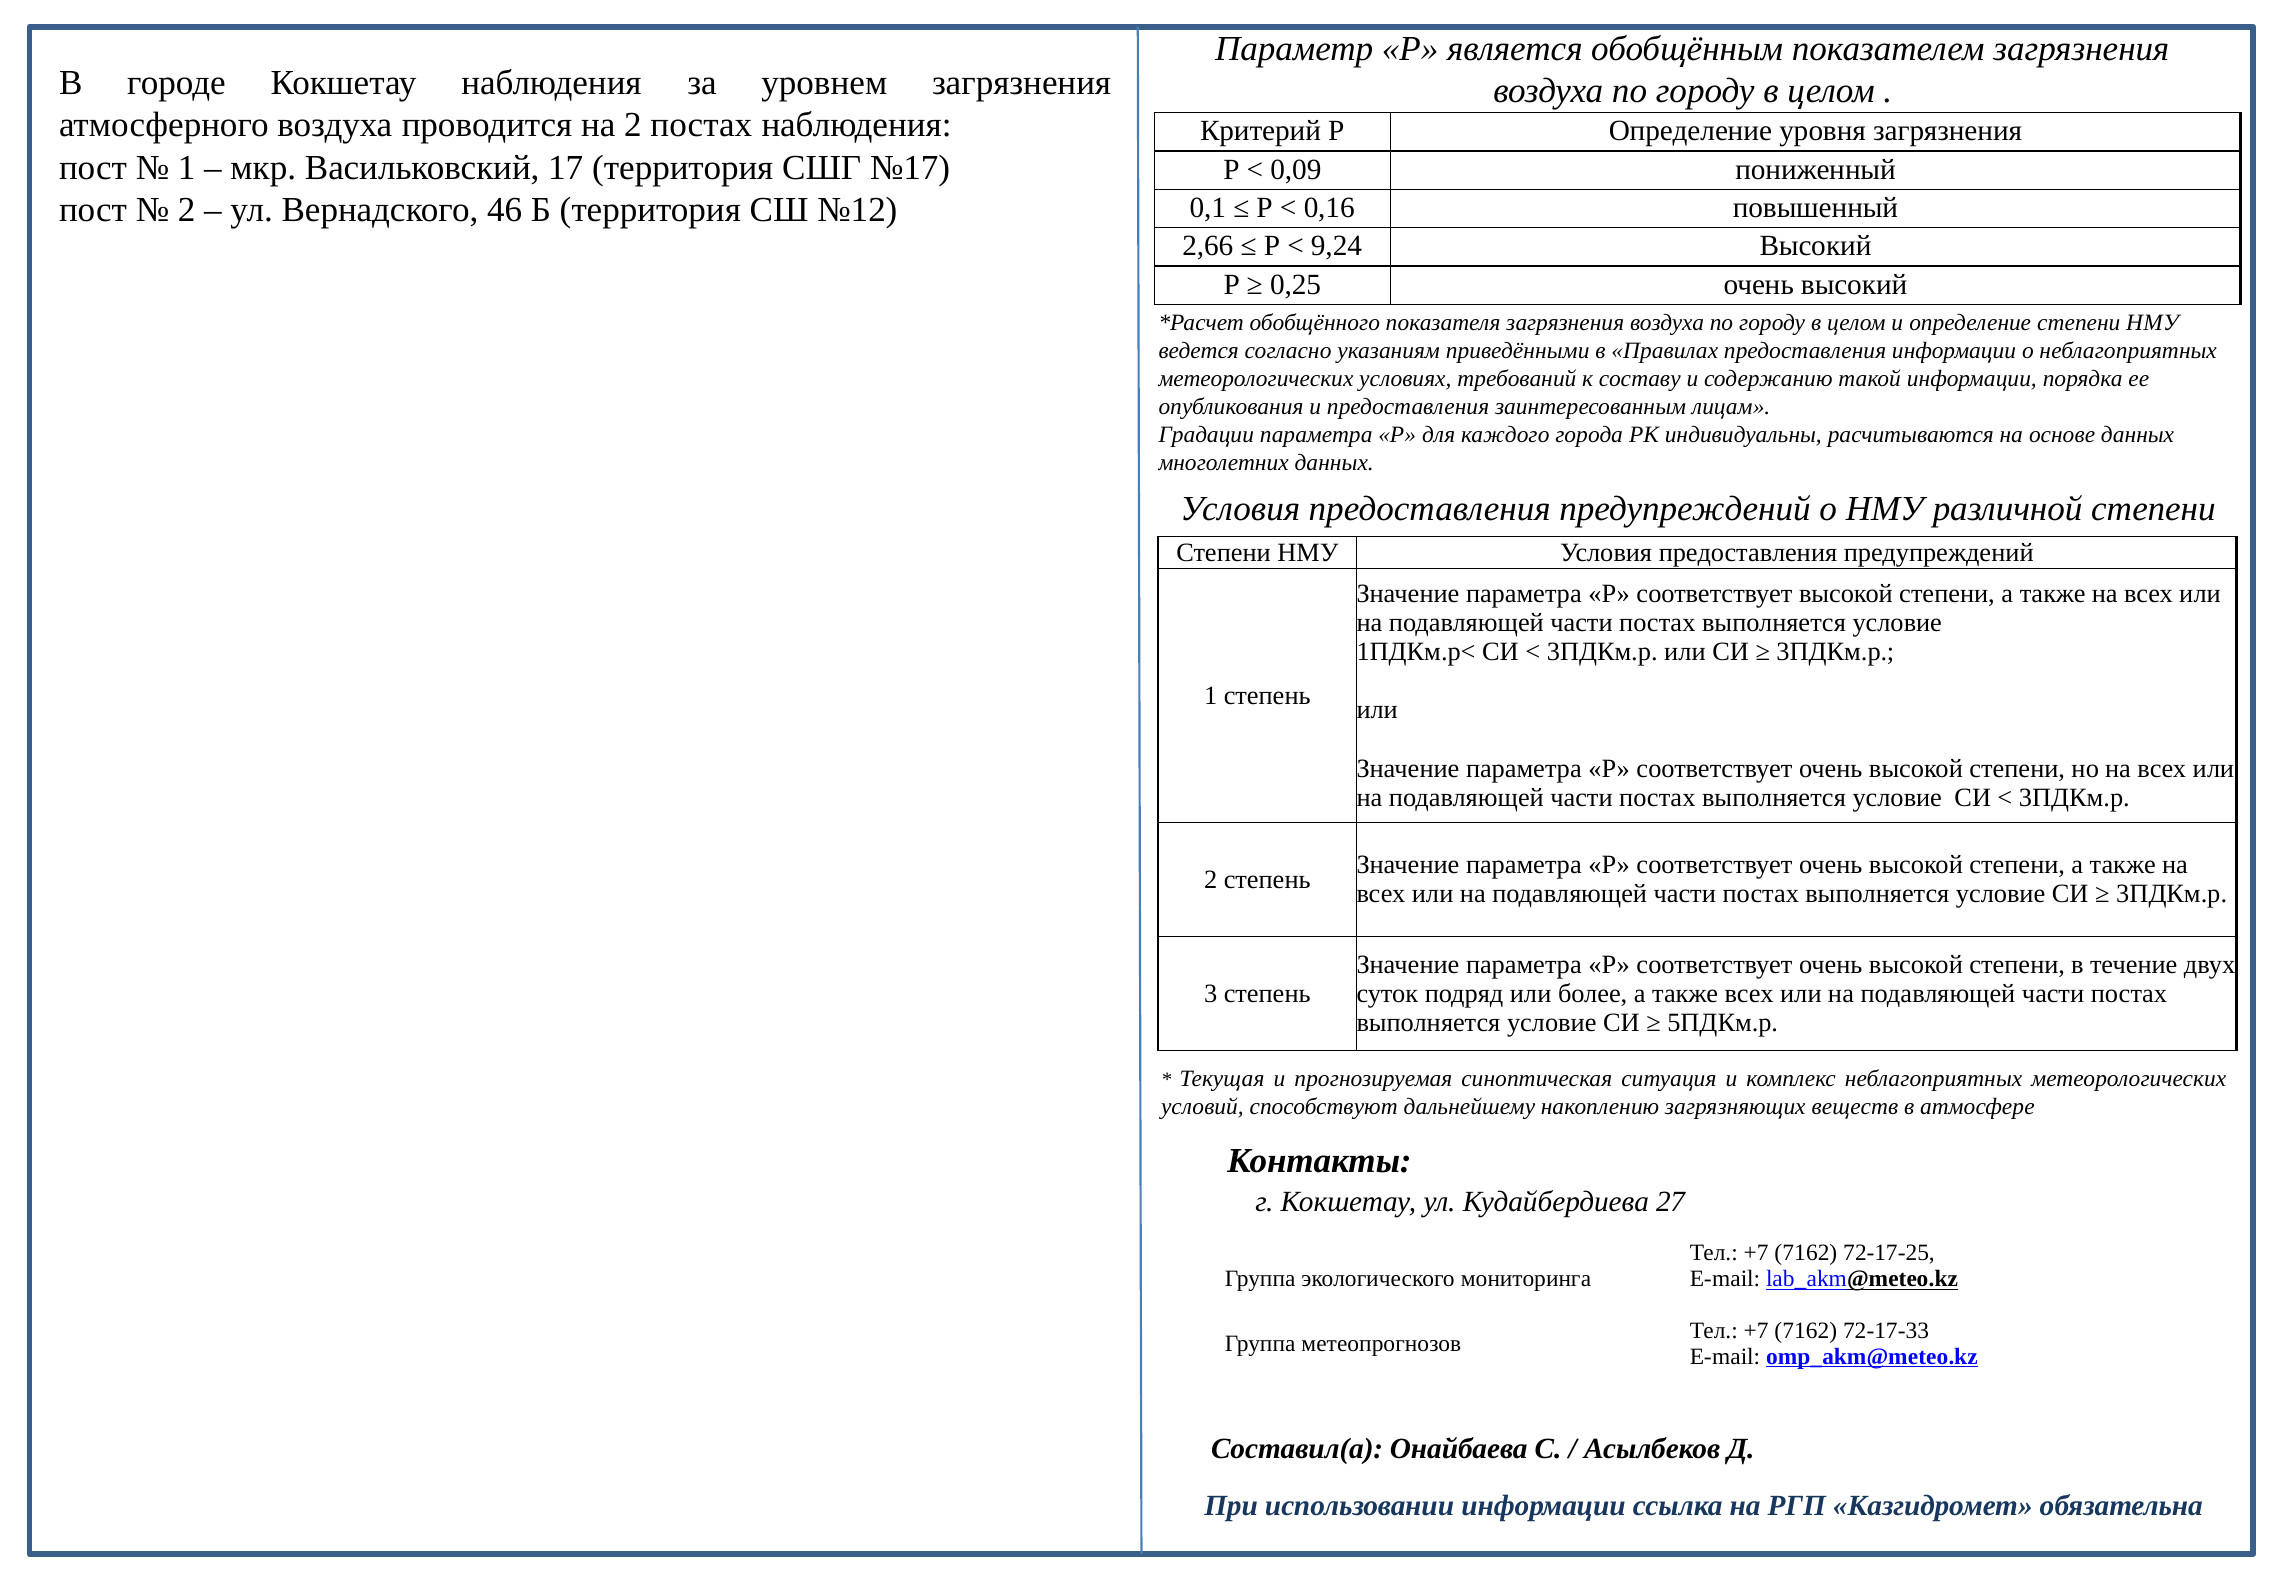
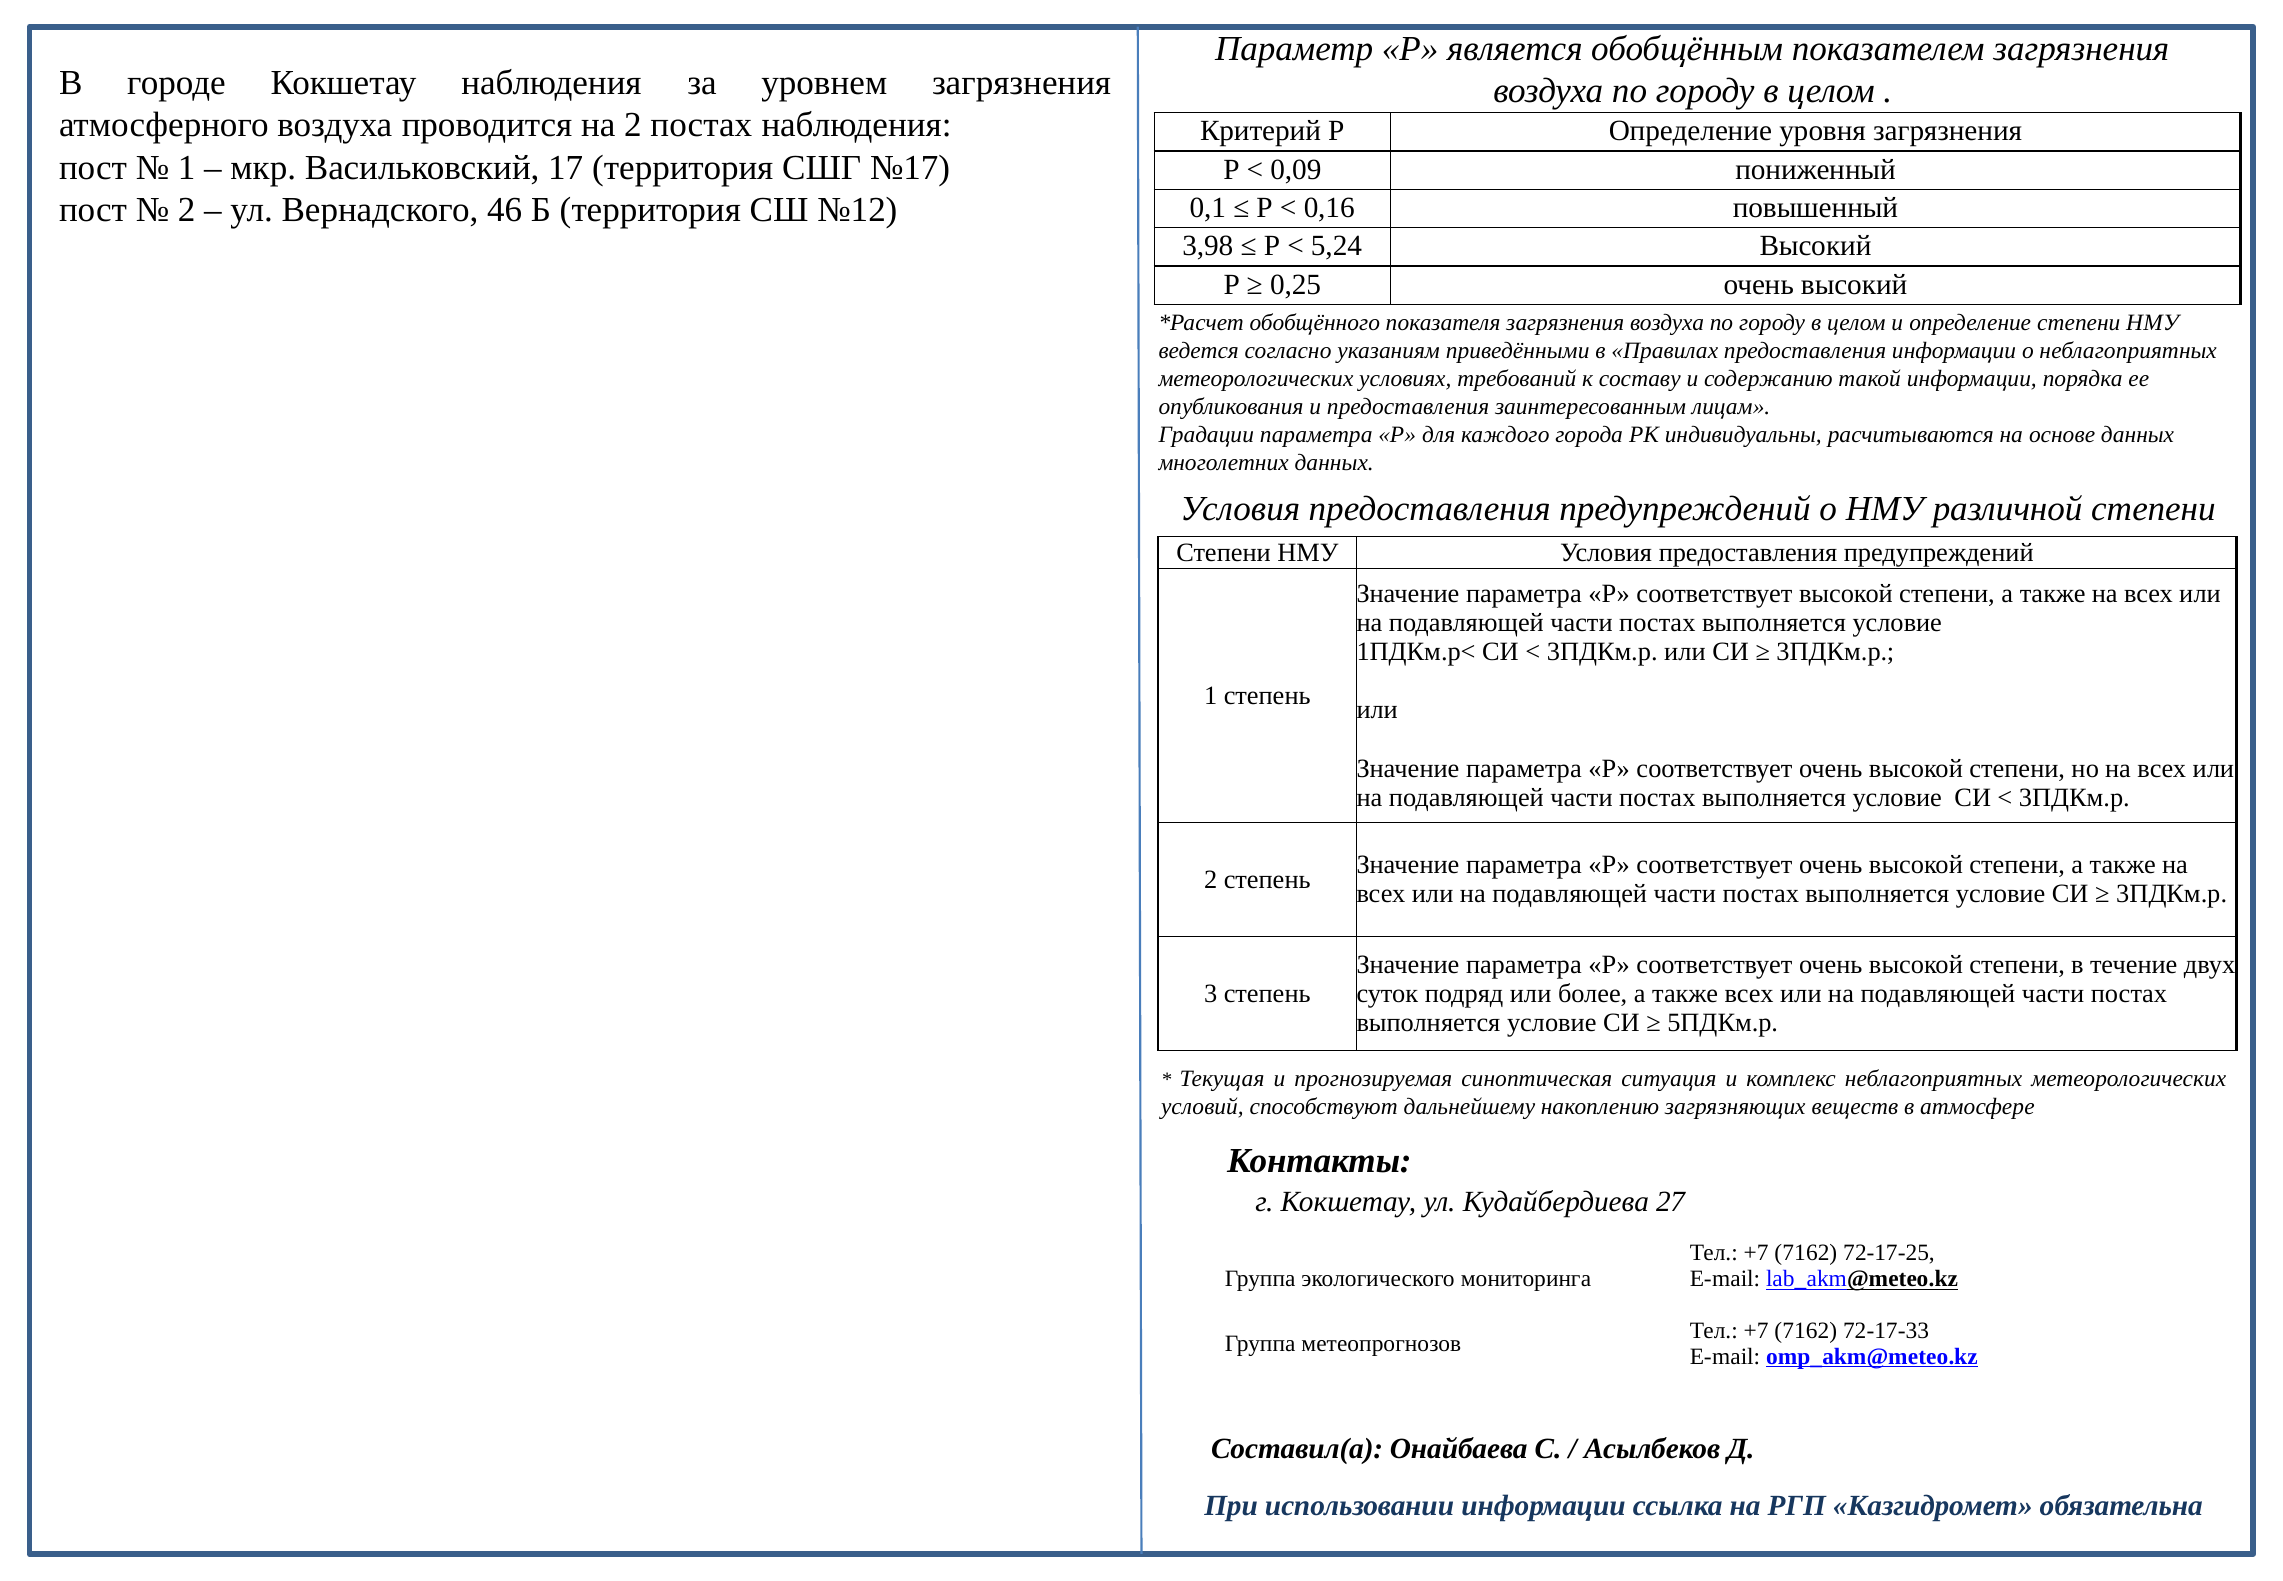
2,66: 2,66 -> 3,98 (1208, 246)
9,24: 9,24 -> 5,24 (1336, 246)
